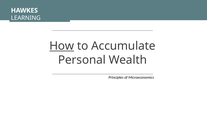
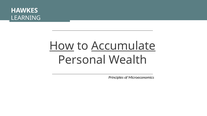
Accumulate underline: none -> present (123, 46)
